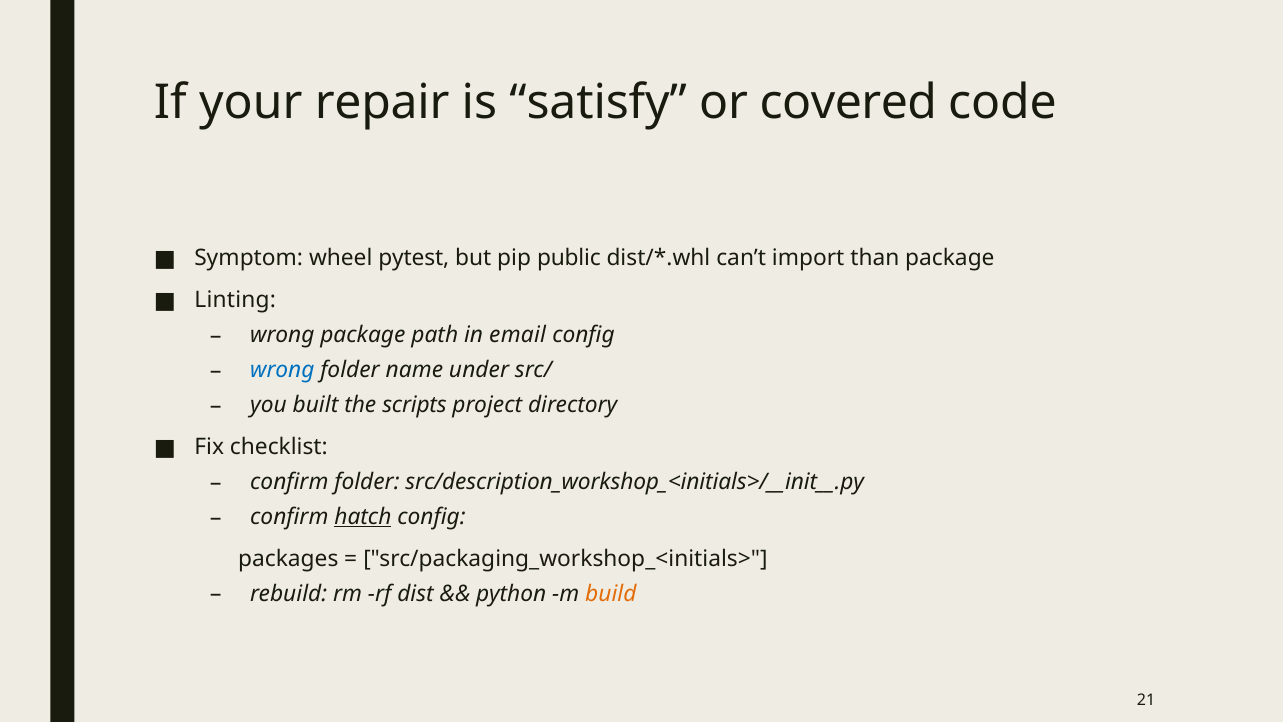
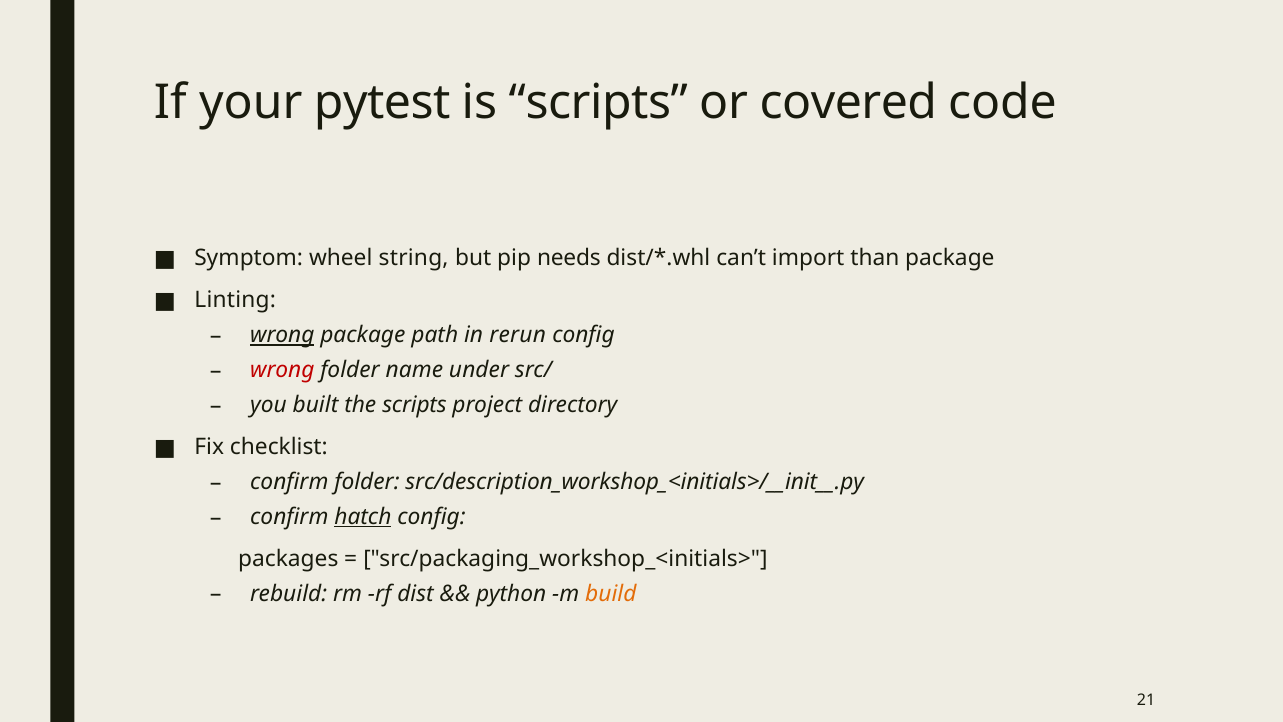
repair: repair -> pytest (382, 102)
is satisfy: satisfy -> scripts (598, 102)
pytest: pytest -> string (414, 258)
public: public -> needs (569, 258)
wrong underline: none -> present (282, 335)
email: email -> rerun (518, 335)
wrong colour: blue -> red (282, 370)
